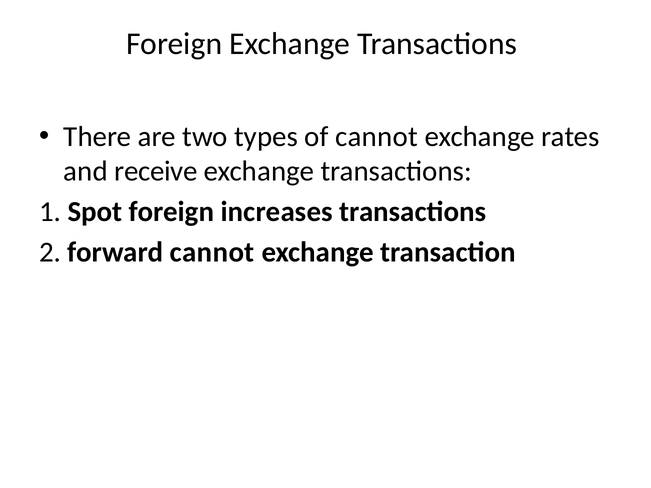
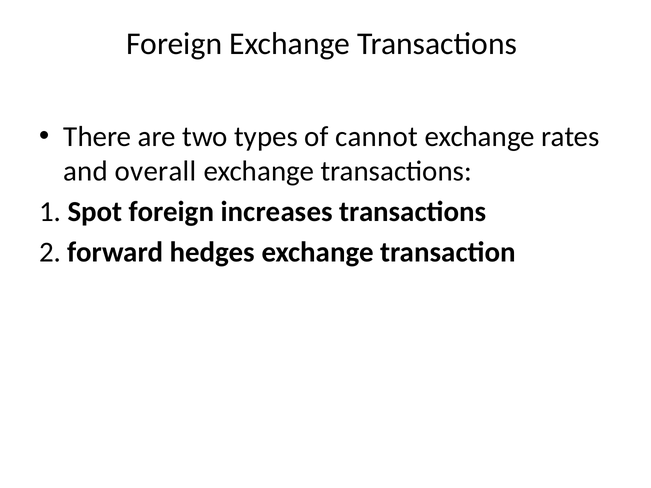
receive: receive -> overall (156, 171)
forward cannot: cannot -> hedges (212, 252)
